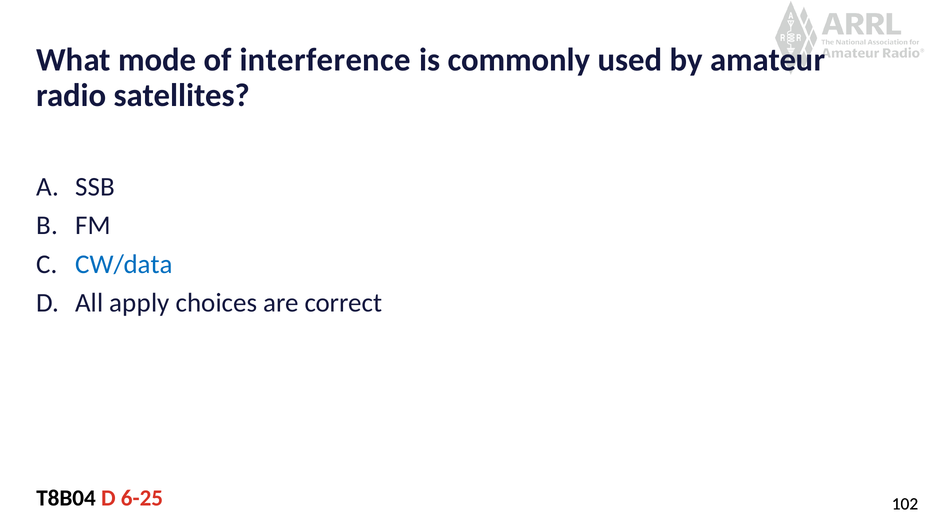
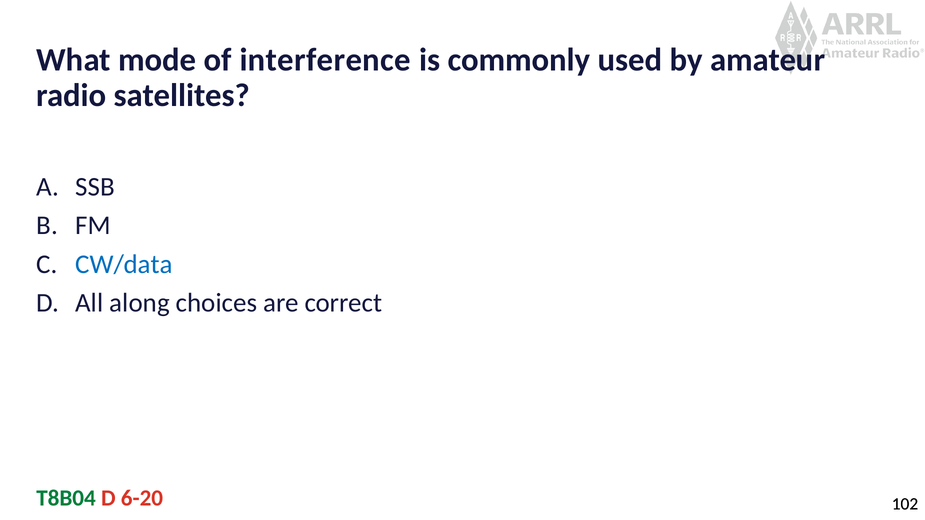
apply: apply -> along (140, 303)
T8B04 colour: black -> green (66, 498)
6-25: 6-25 -> 6-20 (142, 498)
